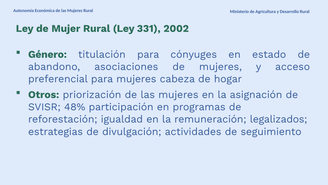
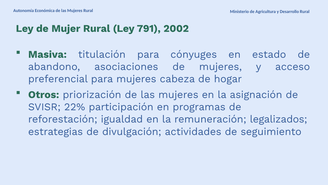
331: 331 -> 791 (149, 28)
Género: Género -> Masiva (47, 54)
48%: 48% -> 22% (75, 107)
